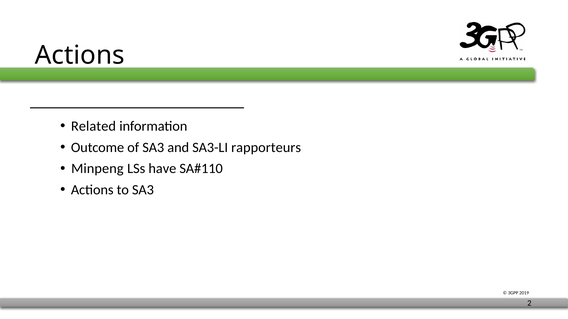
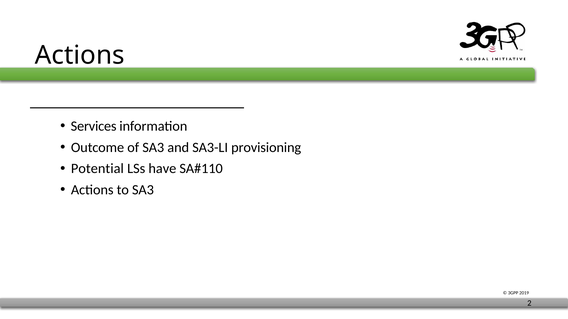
Related: Related -> Services (94, 126)
rapporteurs: rapporteurs -> provisioning (266, 148)
Minpeng: Minpeng -> Potential (97, 169)
